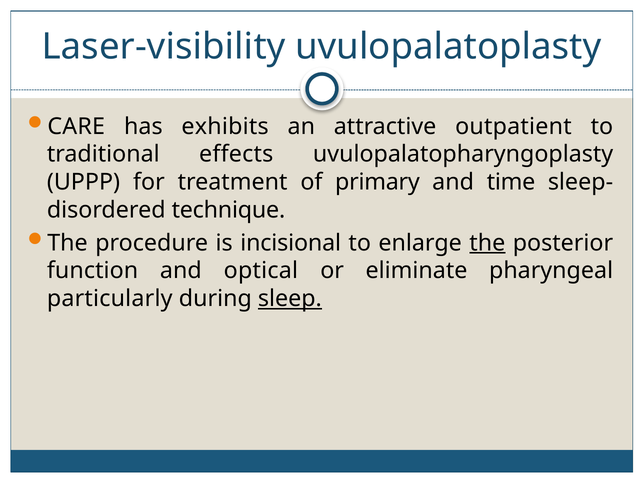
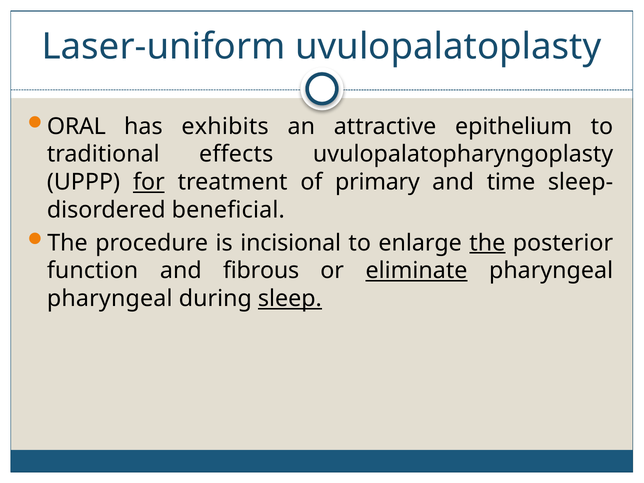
Laser-visibility: Laser-visibility -> Laser-uniform (164, 47)
CARE: CARE -> ORAL (76, 126)
outpatient: outpatient -> epithelium (514, 126)
for underline: none -> present (149, 182)
technique: technique -> beneficial (228, 210)
optical: optical -> fibrous (261, 271)
eliminate underline: none -> present (417, 271)
particularly: particularly -> pharyngeal (110, 299)
